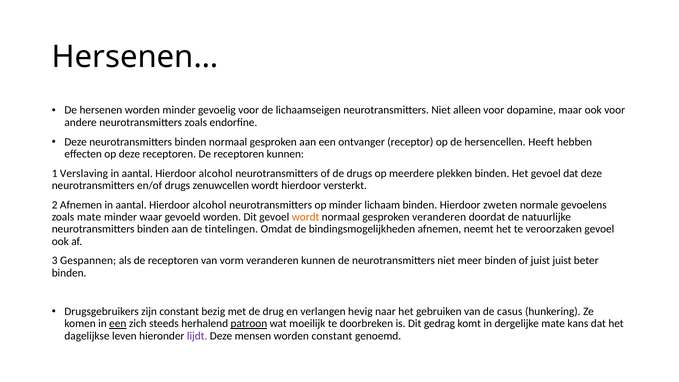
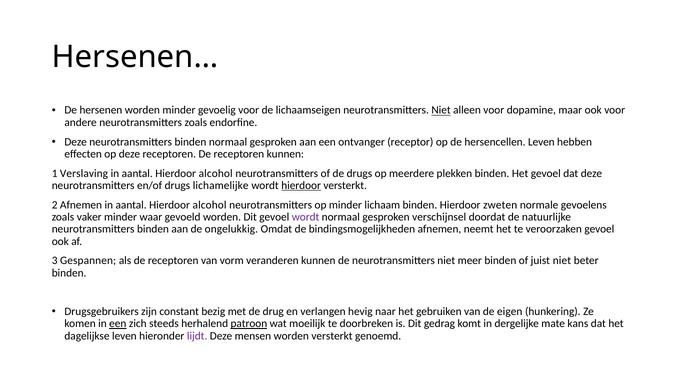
Niet underline: none -> present (441, 110)
hersencellen Heeft: Heeft -> Leven (541, 142)
zenuwcellen: zenuwcellen -> lichamelijke (221, 185)
hierdoor underline: none -> present (301, 185)
zoals mate: mate -> vaker (89, 217)
wordt colour: orange -> purple (306, 217)
gesproken veranderen: veranderen -> verschijnsel (439, 217)
tintelingen: tintelingen -> ongelukkig (231, 229)
juist juist: juist -> niet (562, 261)
casus: casus -> eigen (510, 311)
worden constant: constant -> versterkt (332, 336)
